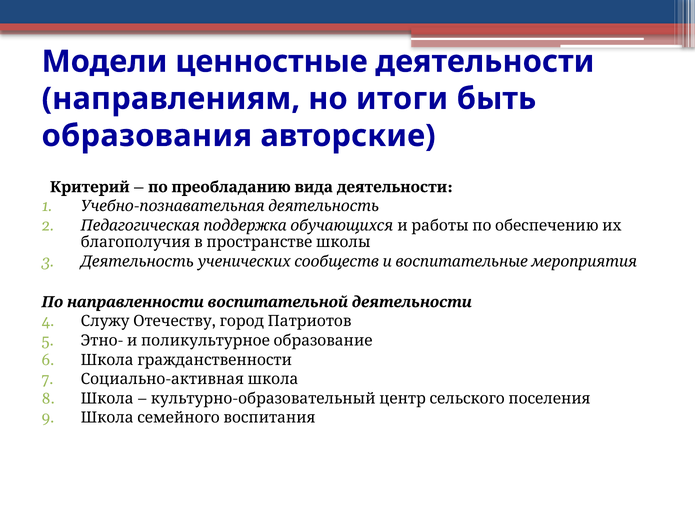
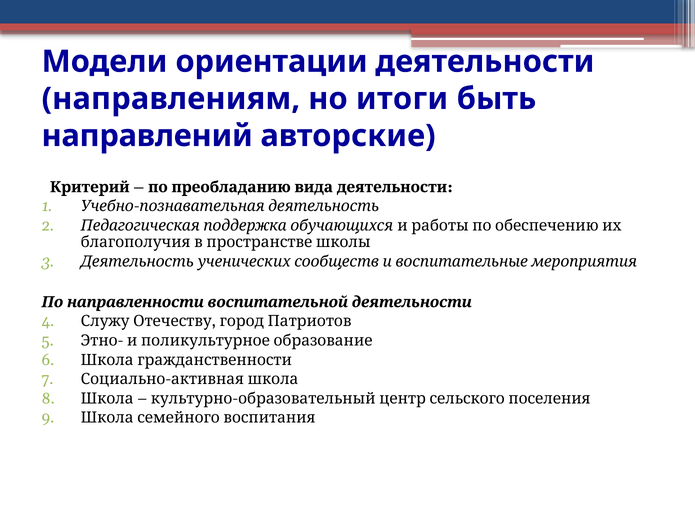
ценностные: ценностные -> ориентации (272, 61)
образования: образования -> направлений (147, 136)
